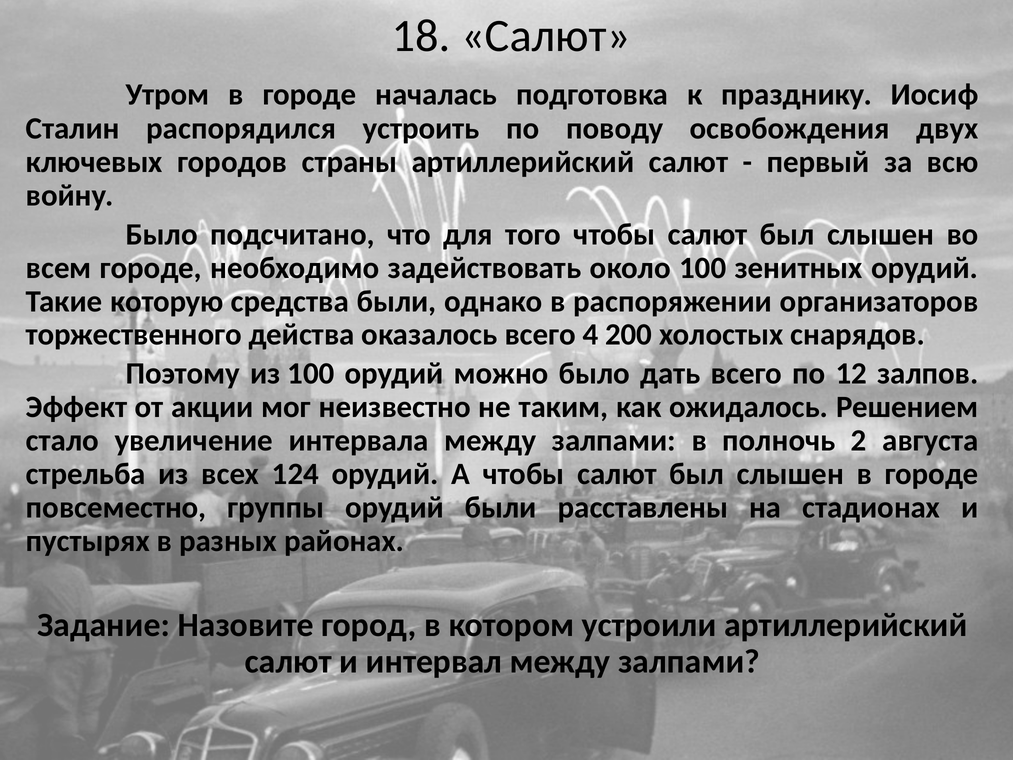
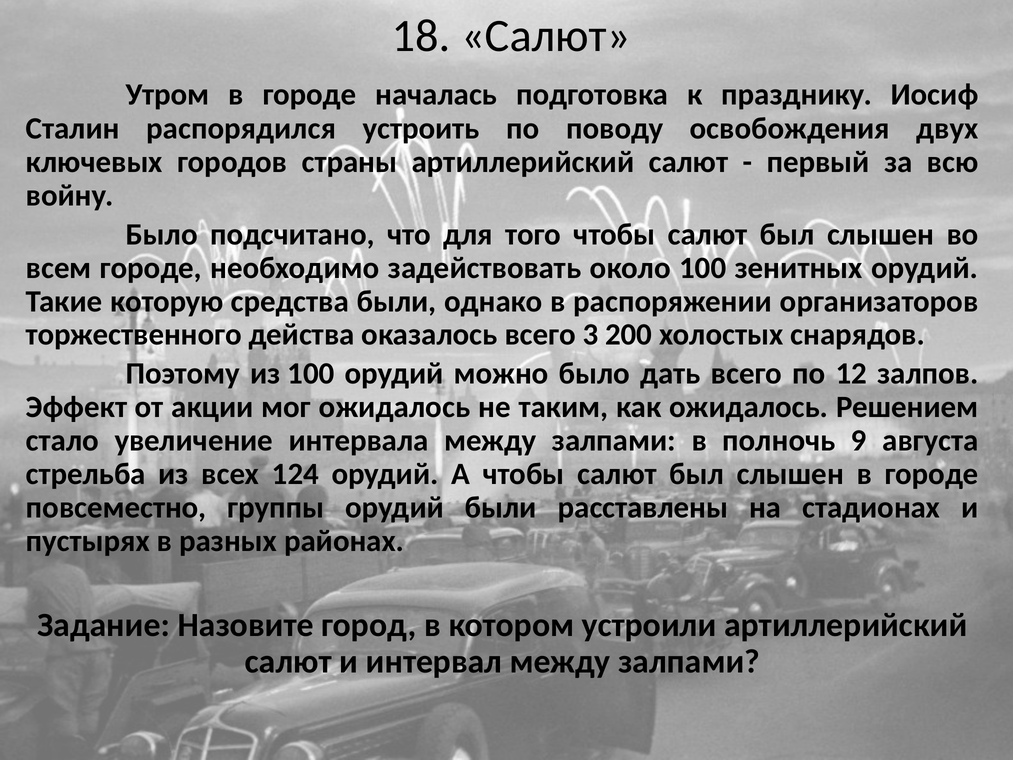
4: 4 -> 3 (590, 335)
мог неизвестно: неизвестно -> ожидалось (395, 407)
2: 2 -> 9 (859, 440)
